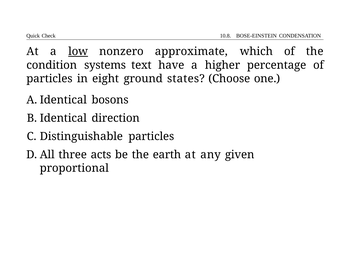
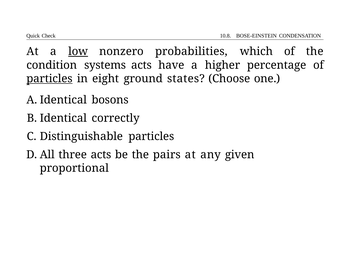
approximate: approximate -> probabilities (191, 52)
systems text: text -> acts (141, 65)
particles underline: none -> present (49, 79)
direction: direction -> correctly (116, 118)
earth: earth -> pairs (167, 155)
